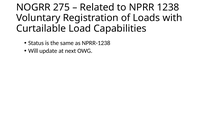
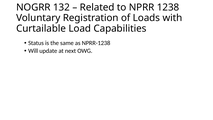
275: 275 -> 132 (61, 7)
